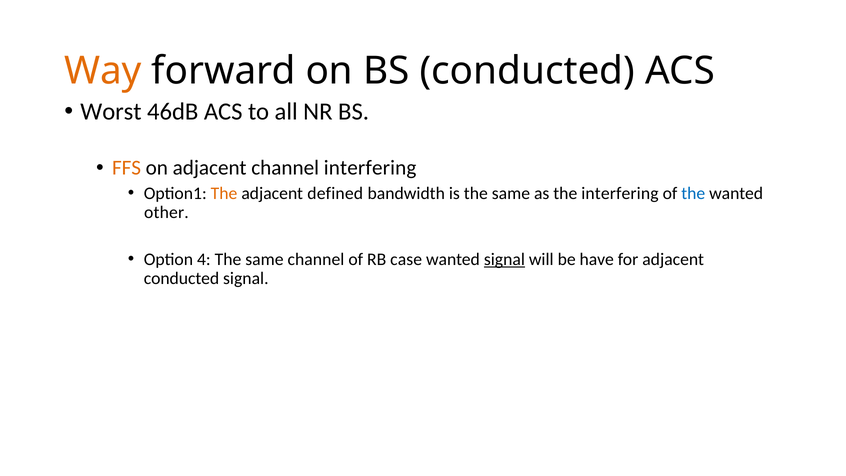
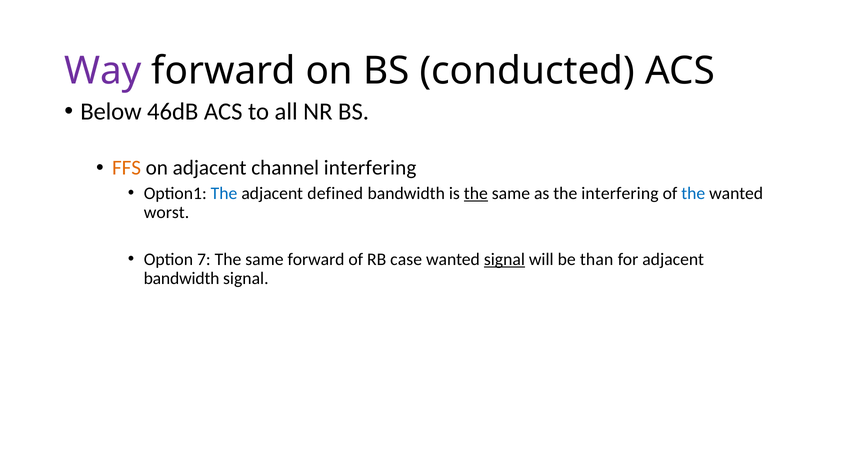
Way colour: orange -> purple (103, 71)
Worst: Worst -> Below (111, 111)
The colour: orange -> blue (224, 193)
the underline: none -> present (476, 193)
other: other -> worst (167, 212)
4: 4 -> 7 (204, 259)
same channel: channel -> forward (316, 259)
have: have -> than (597, 259)
conducted: conducted -> bandwidth (182, 278)
